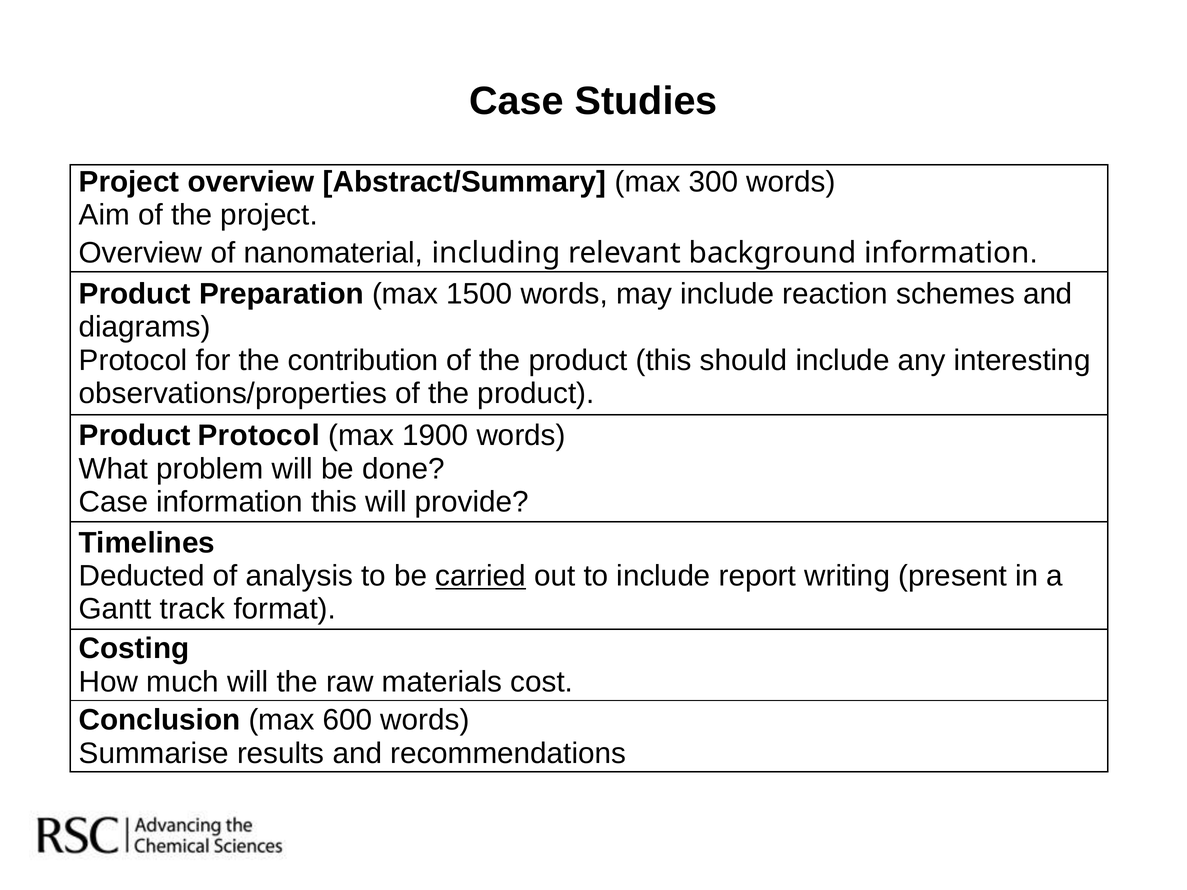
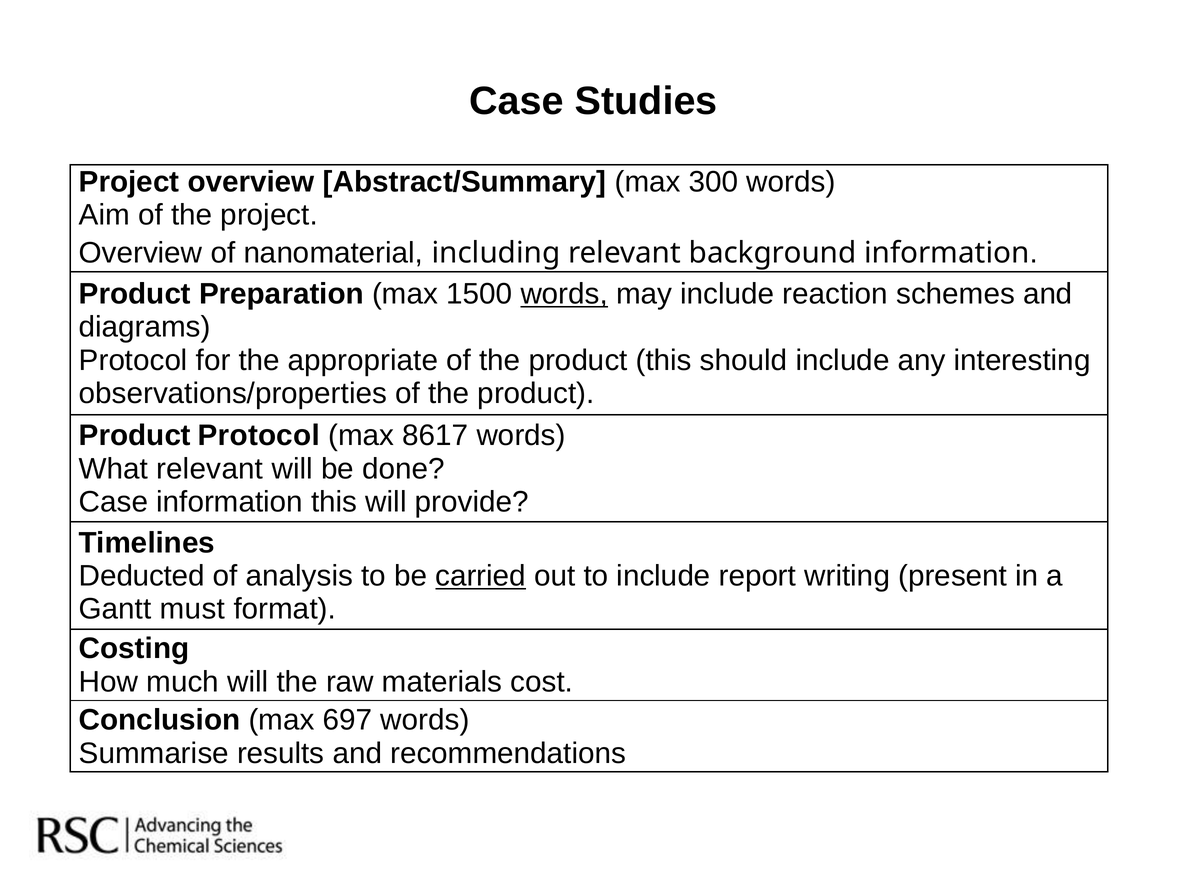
words underline: none -> present (564, 294)
contribution: contribution -> appropriate (363, 360)
1900: 1900 -> 8617 (435, 436)
What problem: problem -> relevant (210, 469)
track: track -> must (192, 609)
600: 600 -> 697 (347, 720)
